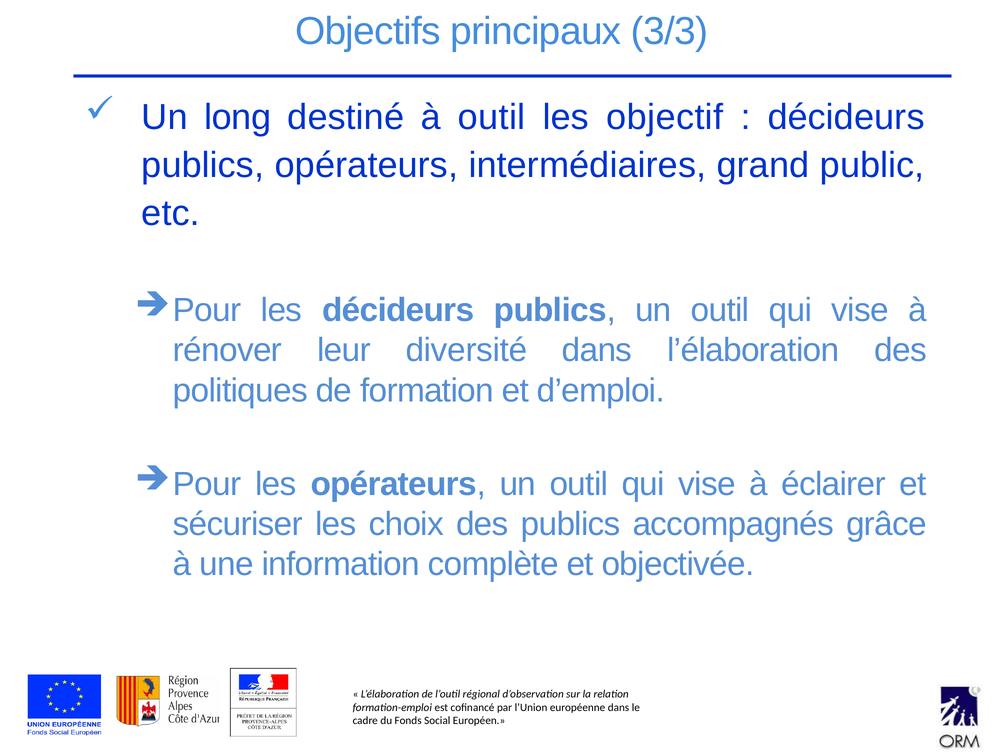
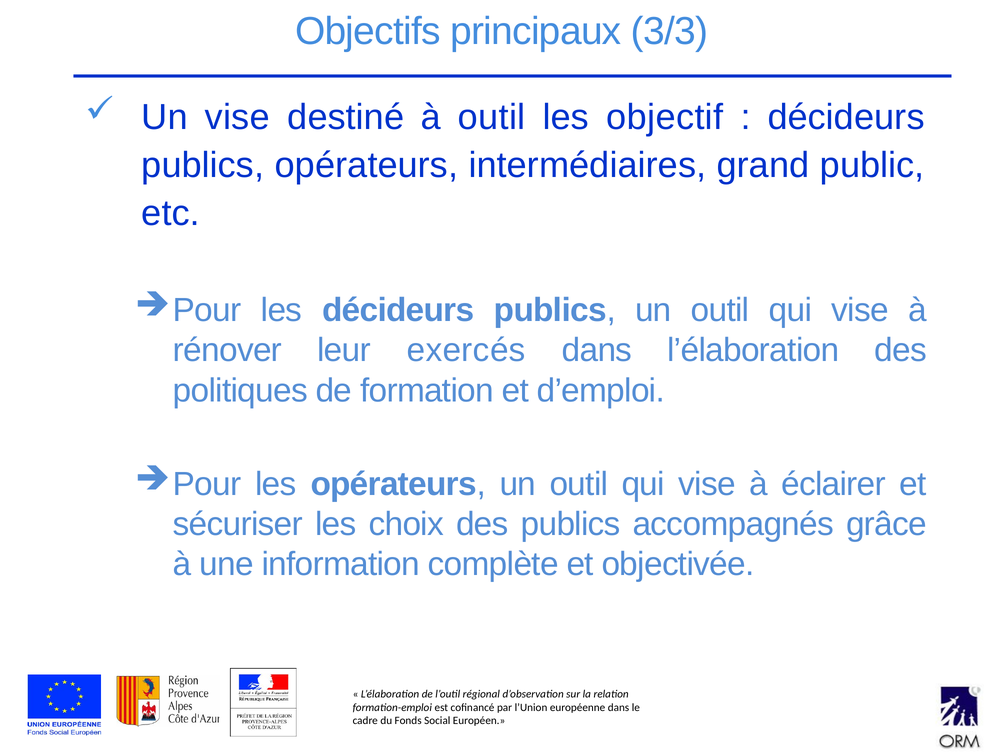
Un long: long -> vise (237, 118)
diversité: diversité -> exercés (466, 350)
